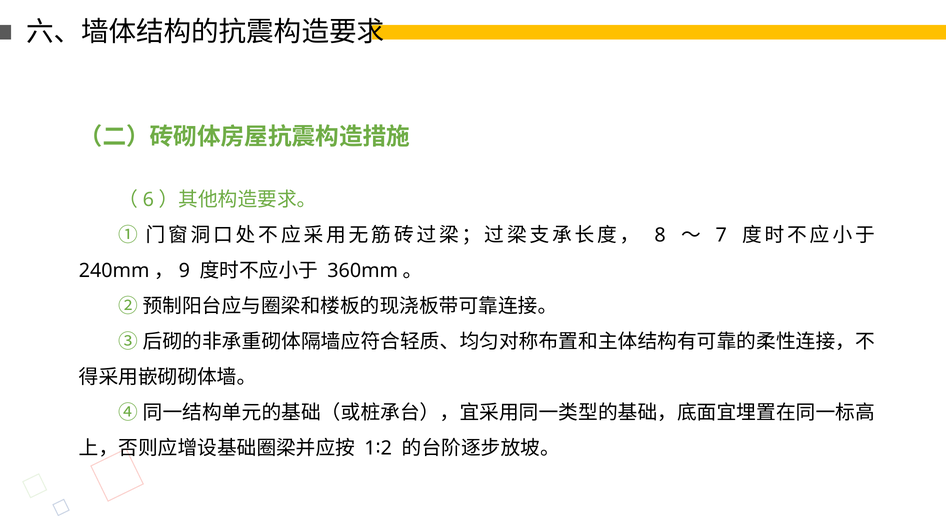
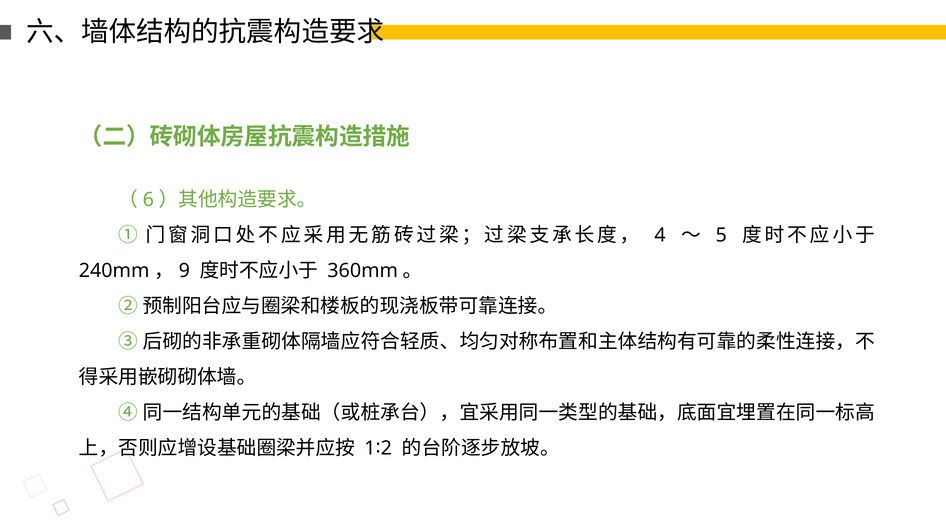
8: 8 -> 4 (660, 236)
7: 7 -> 5 (721, 236)
